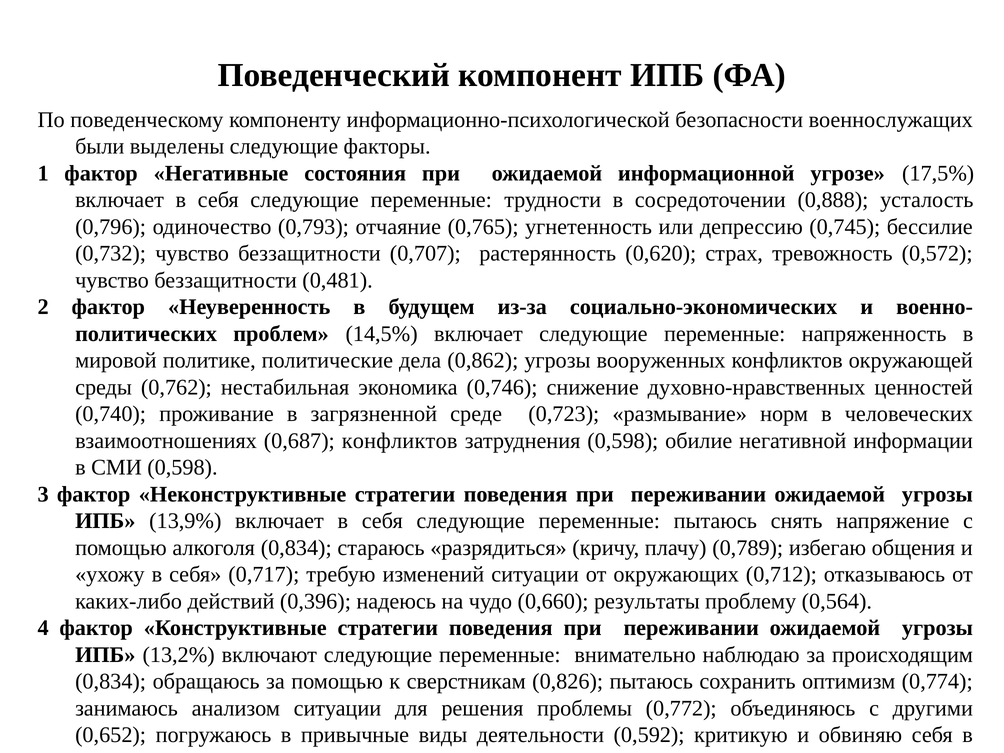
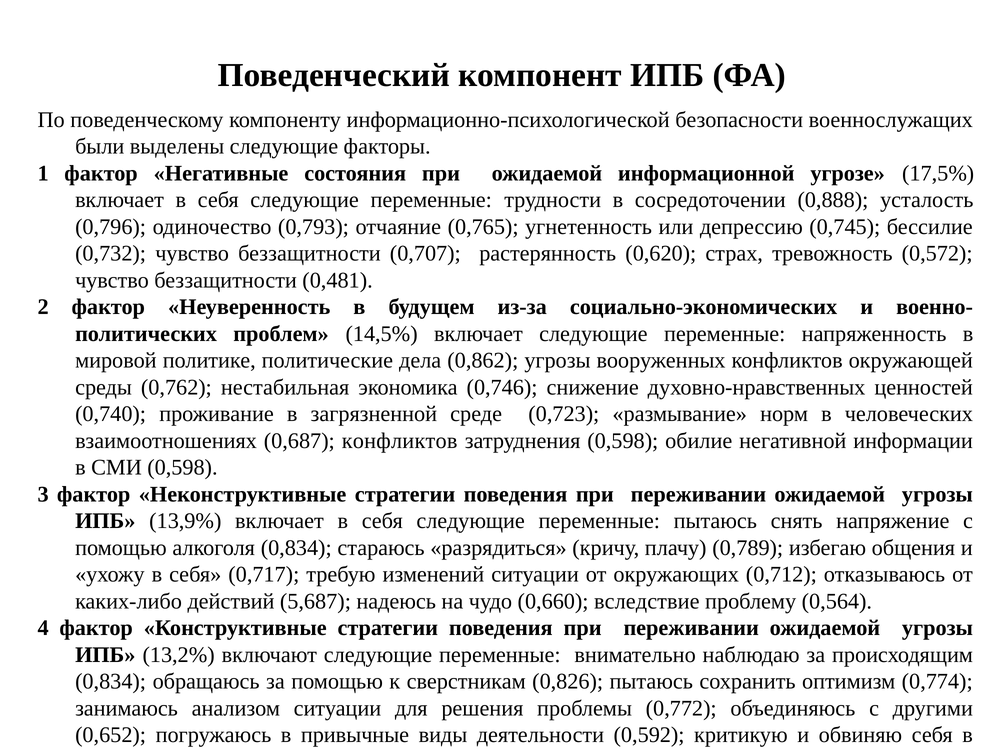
0,396: 0,396 -> 5,687 (315, 601)
результаты: результаты -> вследствие (647, 601)
